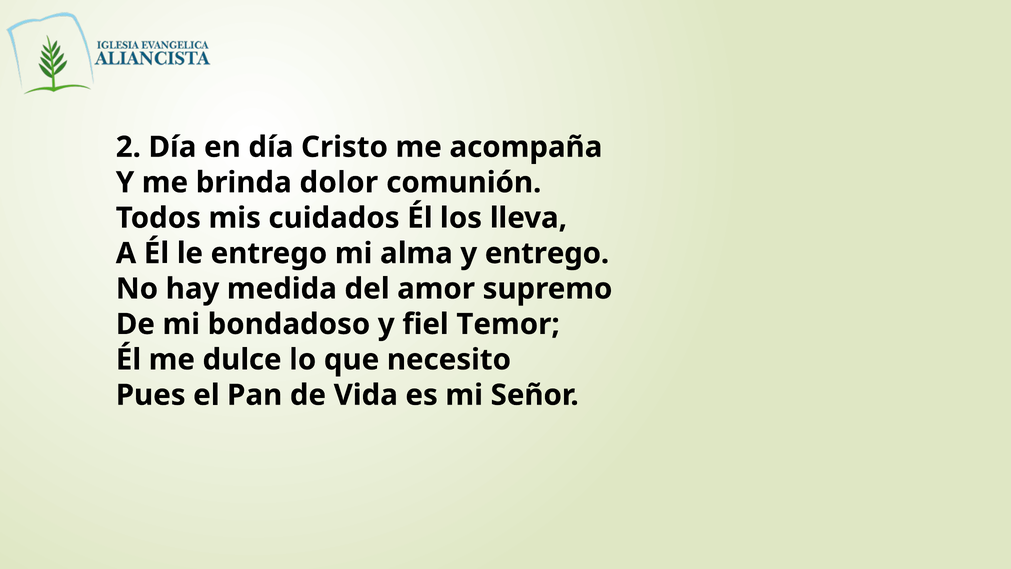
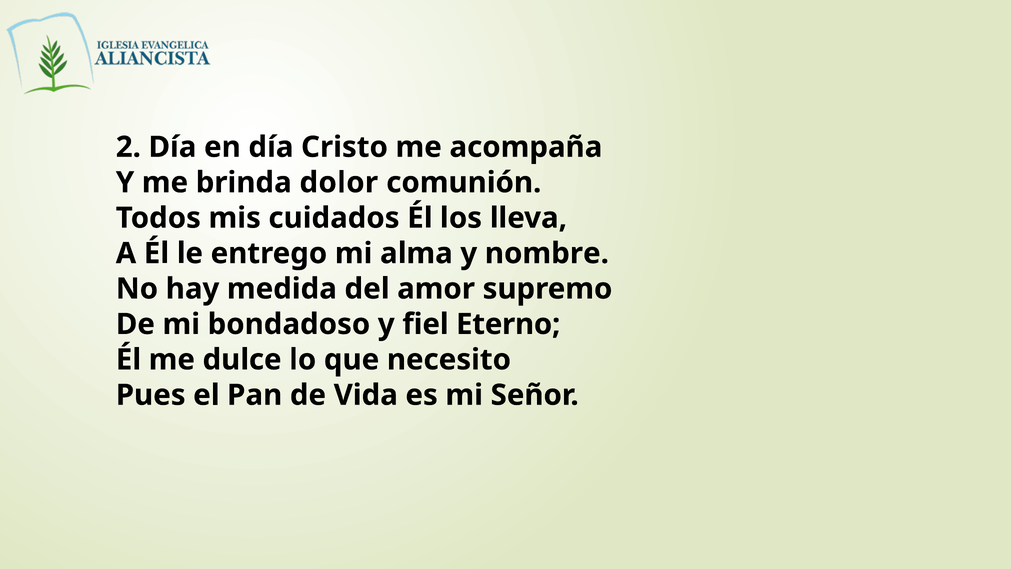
y entrego: entrego -> nombre (547, 253)
Temor: Temor -> Eterno (508, 324)
